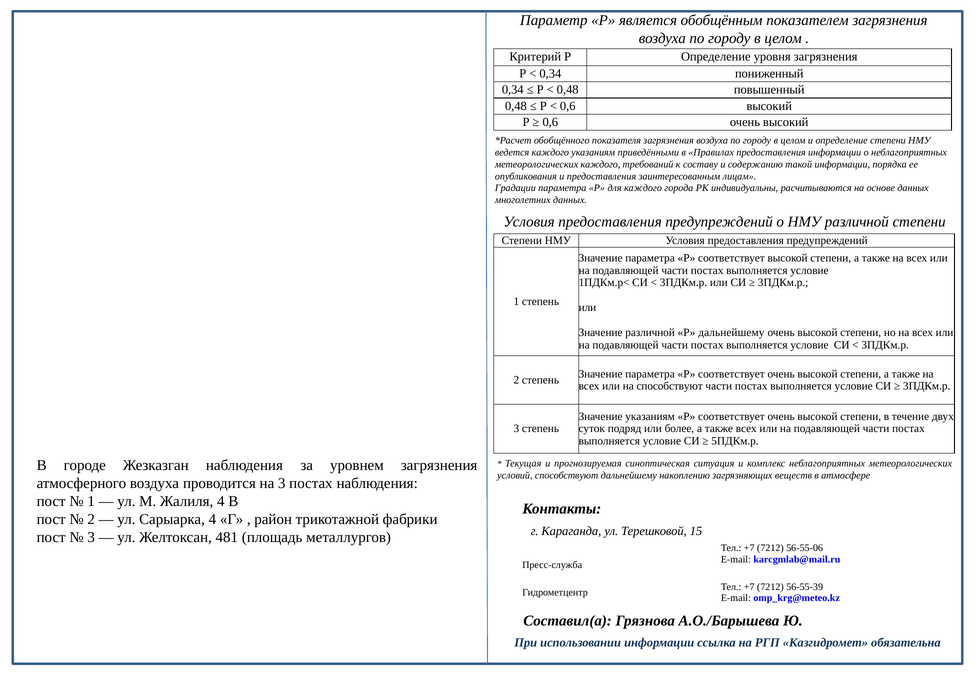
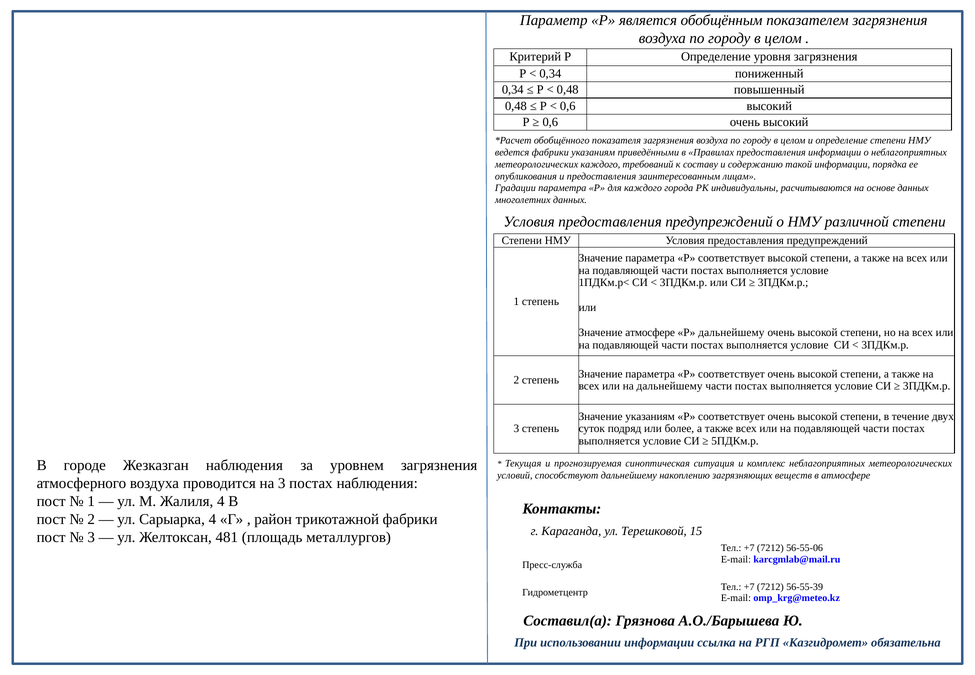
ведется каждого: каждого -> фабрики (550, 152)
Значение различной: различной -> атмосфере (650, 333)
на способствуют: способствуют -> дальнейшему (670, 386)
